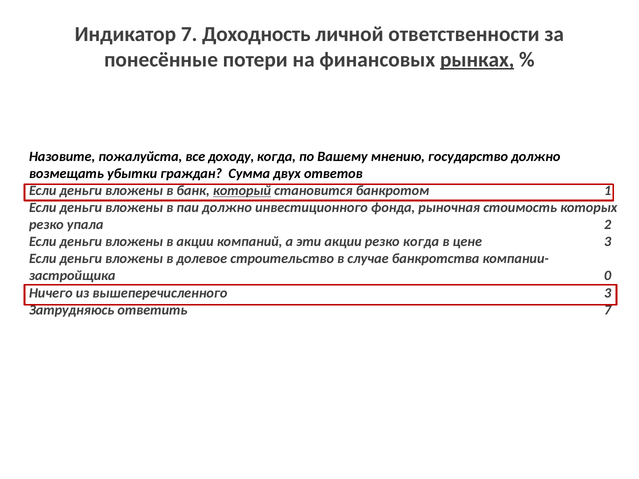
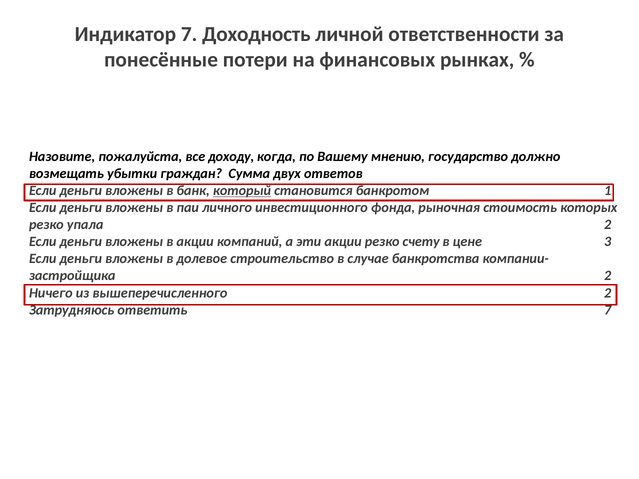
рынках underline: present -> none (477, 60)
паи должно: должно -> личного (227, 208)
резко когда: когда -> счету (421, 242)
0: 0 -> 2 (608, 276)
вышеперечисленного 3: 3 -> 2 (608, 293)
